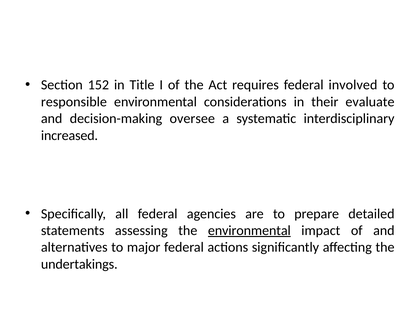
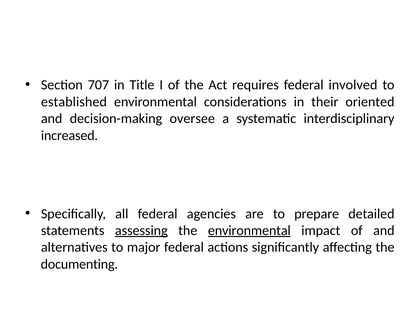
152: 152 -> 707 (98, 85)
responsible: responsible -> established (74, 102)
evaluate: evaluate -> oriented (370, 102)
assessing underline: none -> present (141, 231)
undertakings: undertakings -> documenting (79, 264)
